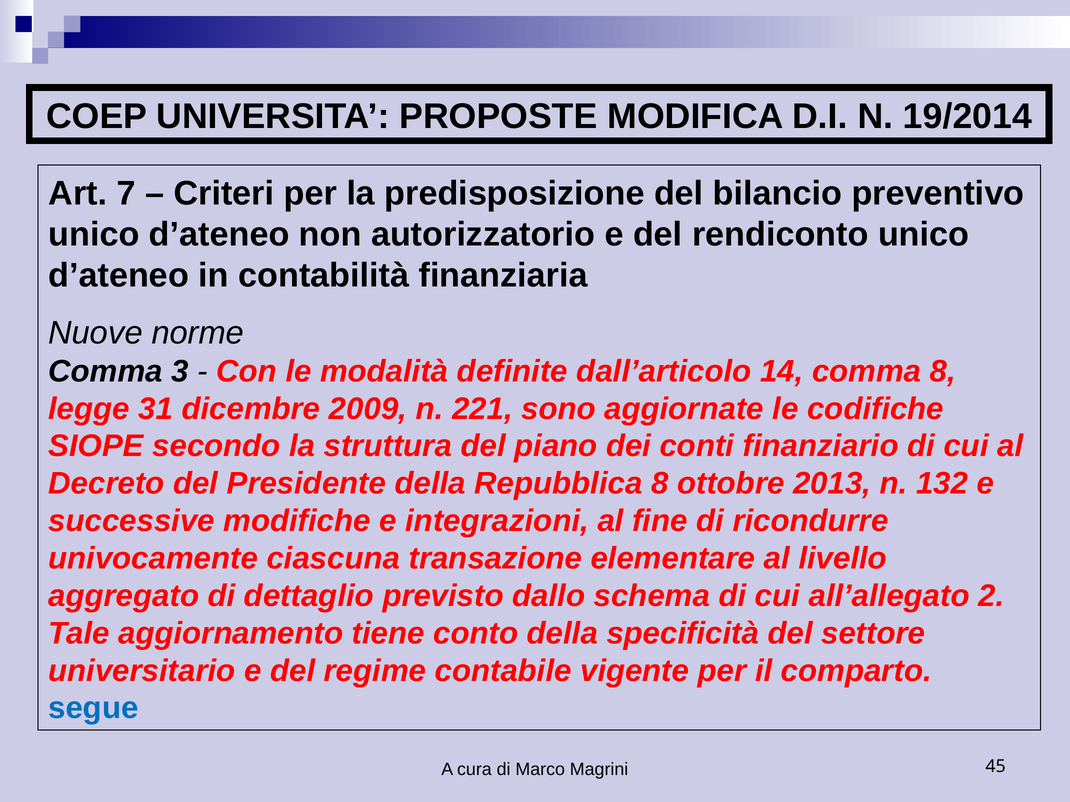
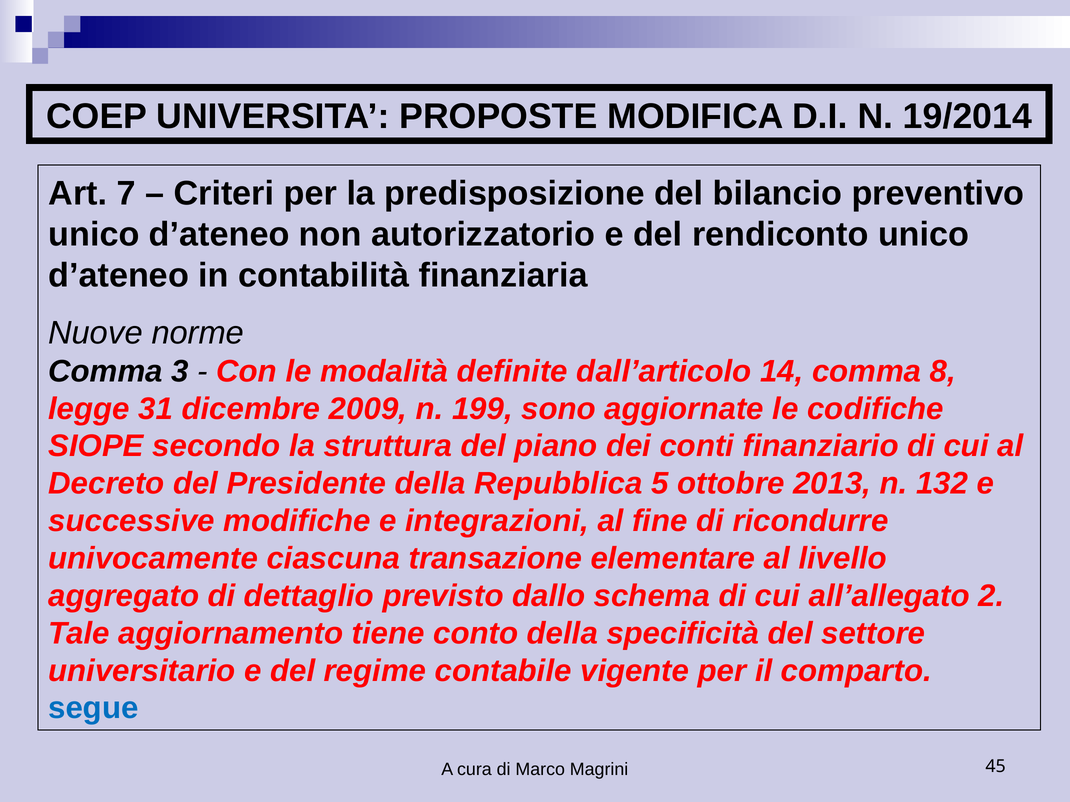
221: 221 -> 199 (482, 409)
Repubblica 8: 8 -> 5 (660, 484)
